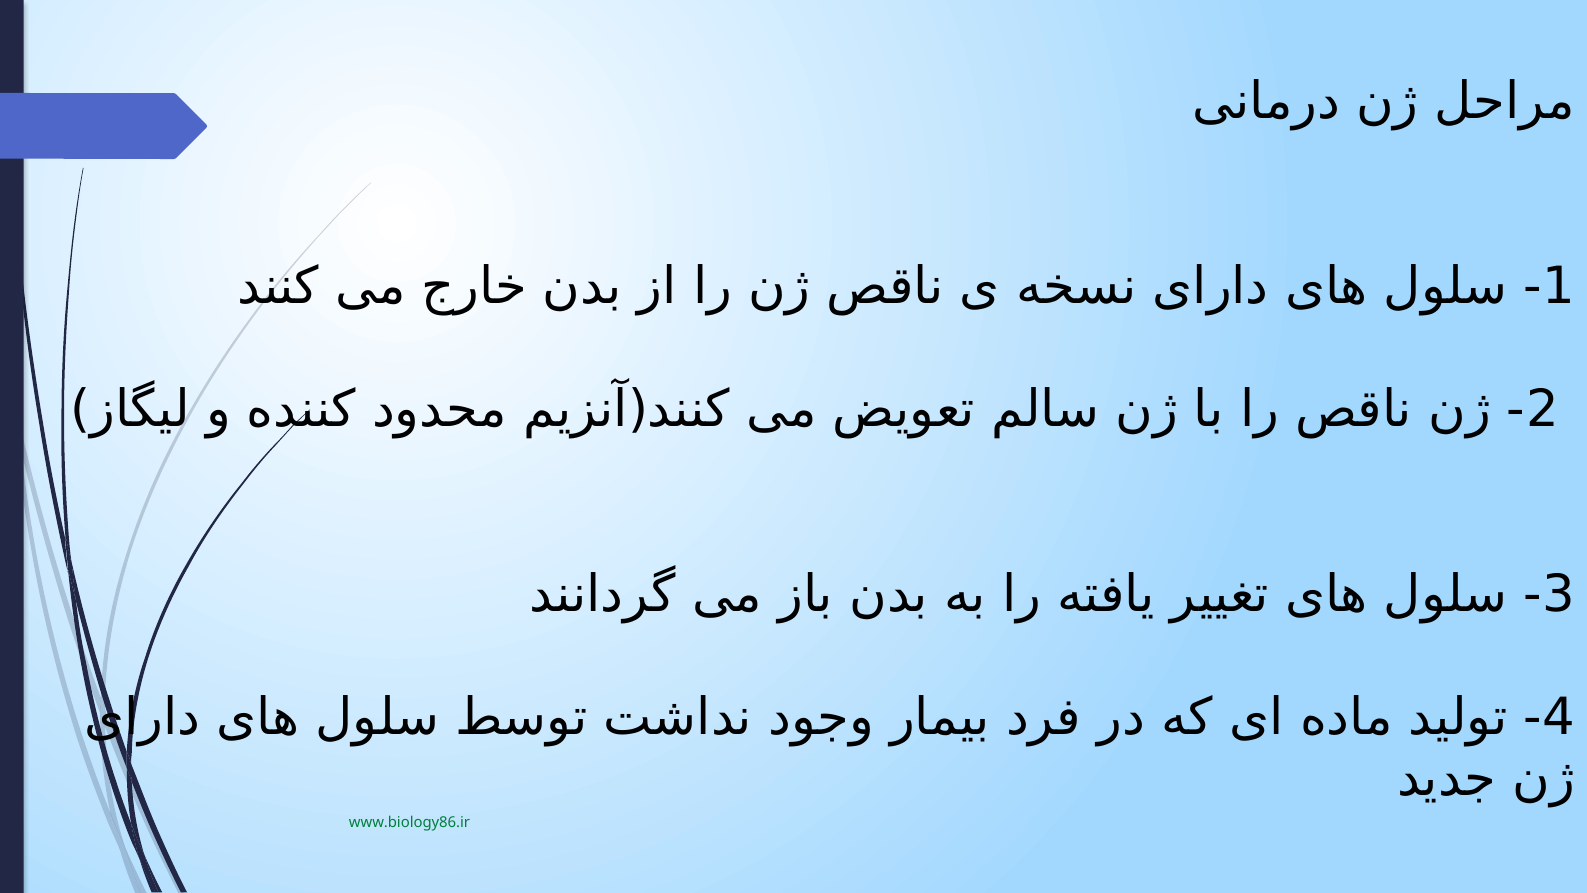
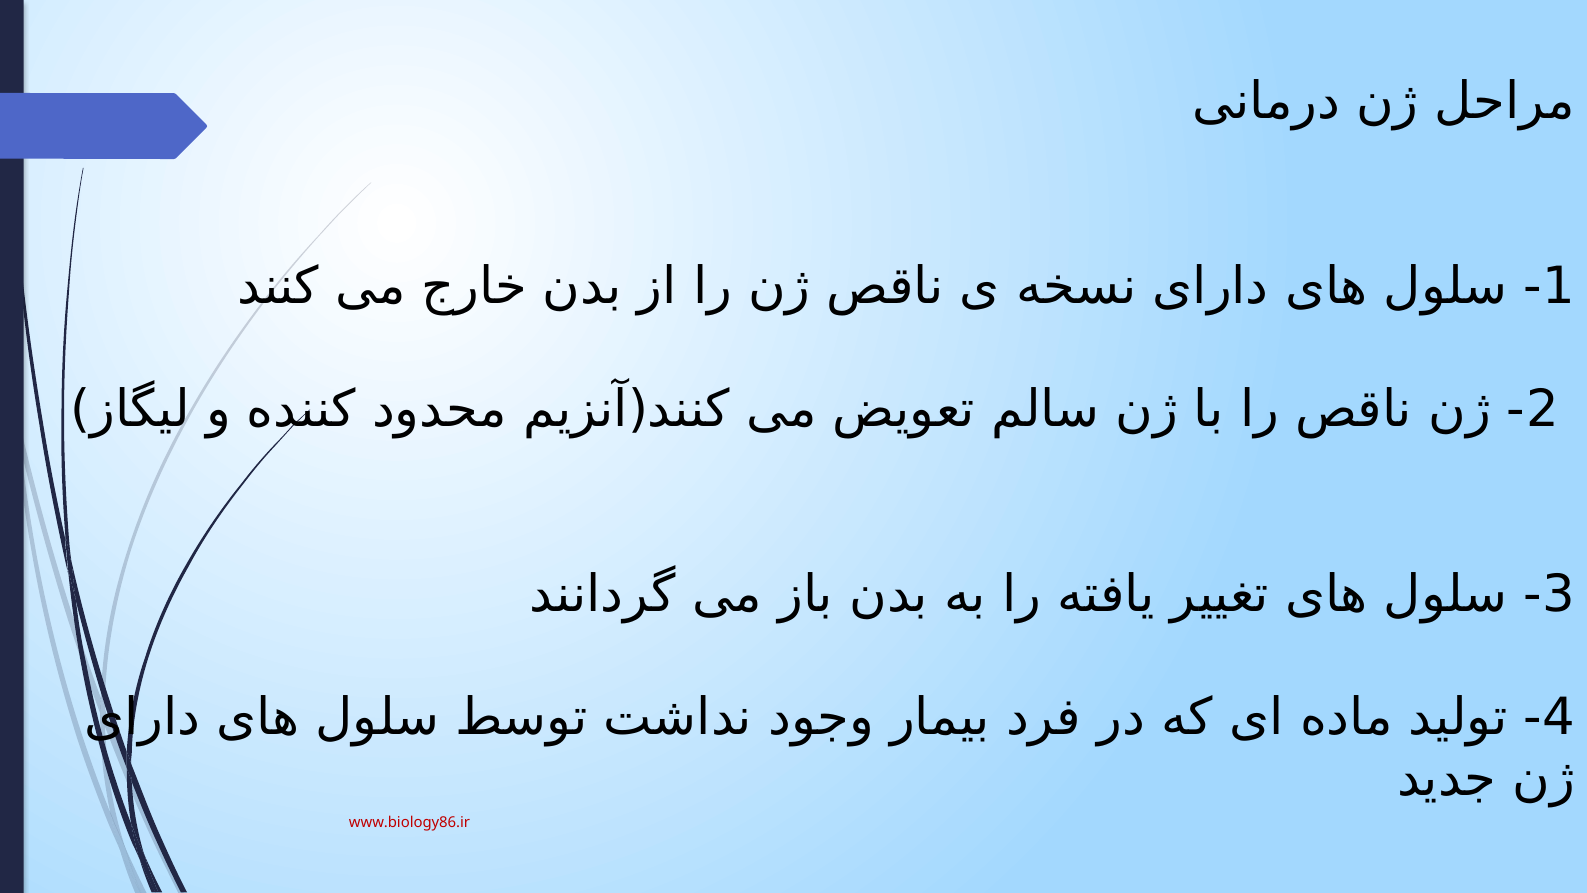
www.biology86.ir colour: green -> red (409, 822)
